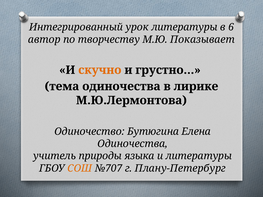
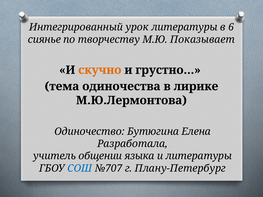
автор: автор -> сиянье (44, 39)
Одиночества: Одиночества -> Разработала (132, 144)
природы: природы -> общении (100, 156)
СОШ colour: orange -> blue (80, 168)
